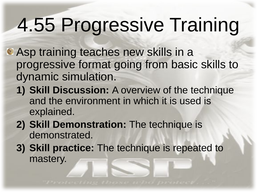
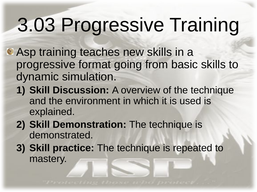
4.55: 4.55 -> 3.03 (36, 25)
